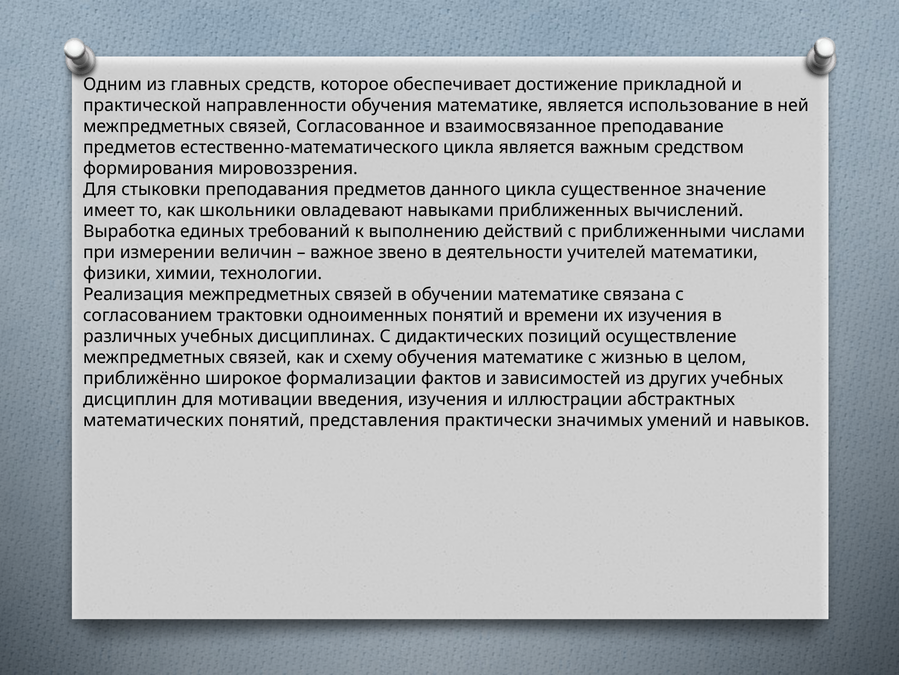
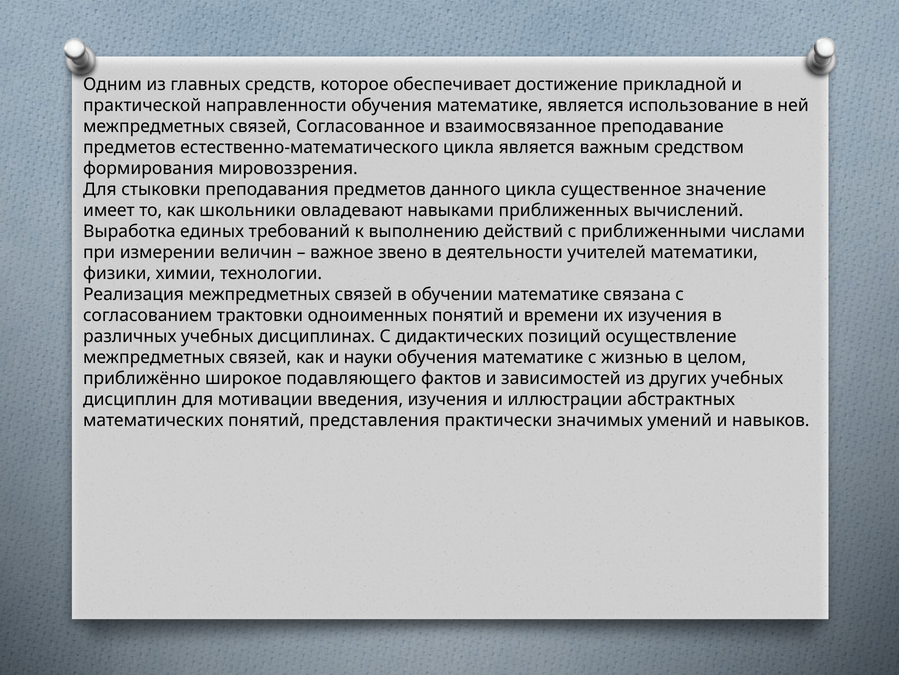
схему: схему -> науки (368, 357)
формализации: формализации -> подавляющего (351, 378)
